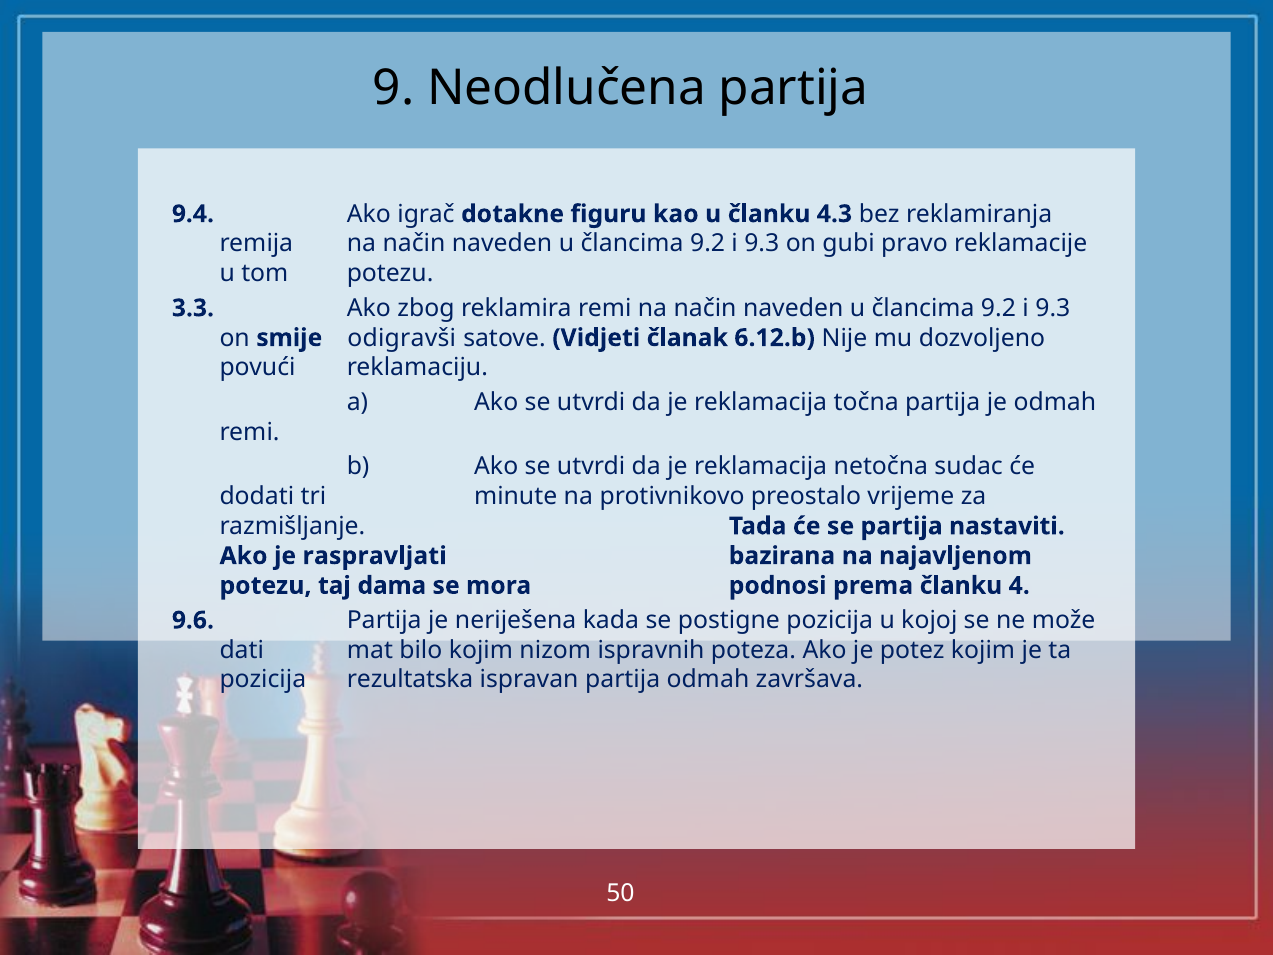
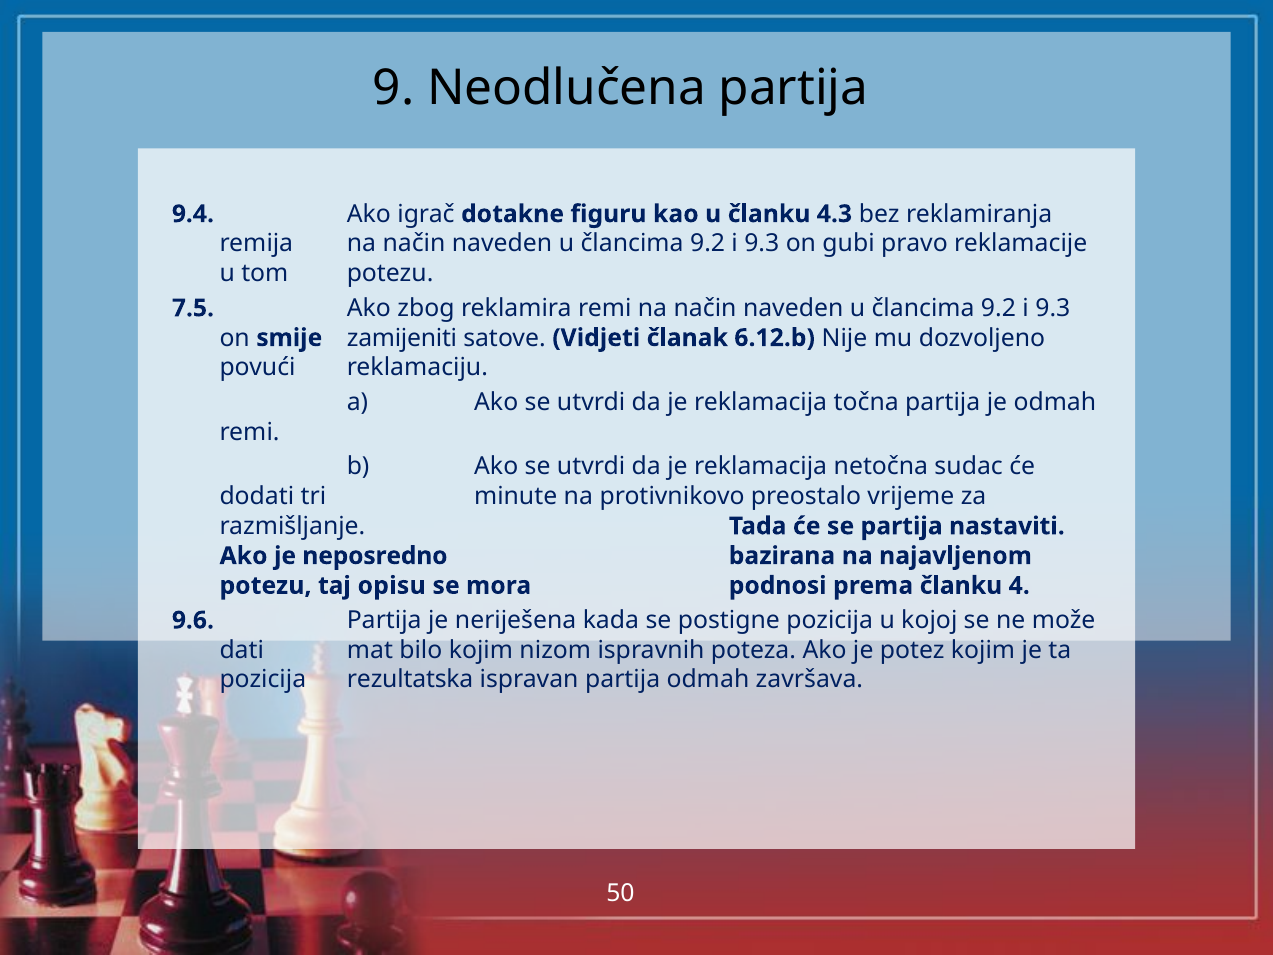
3.3: 3.3 -> 7.5 (193, 308)
odigravši: odigravši -> zamijeniti (402, 338)
raspravljati: raspravljati -> neposredno (375, 556)
dama: dama -> opisu (392, 585)
